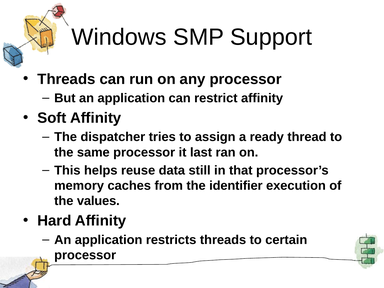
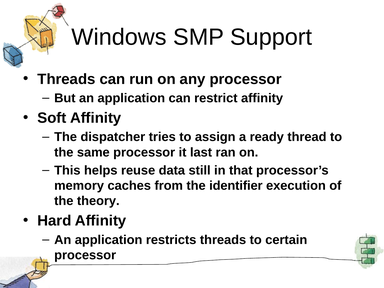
values: values -> theory (98, 201)
